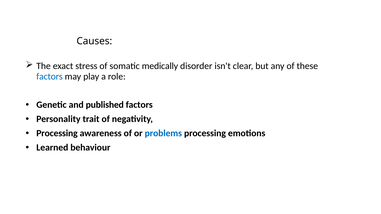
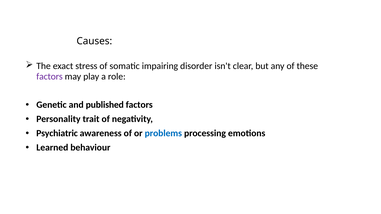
medically: medically -> impairing (160, 66)
factors colour: blue -> purple (50, 76)
Processing: Processing -> Psychiatric (57, 133)
